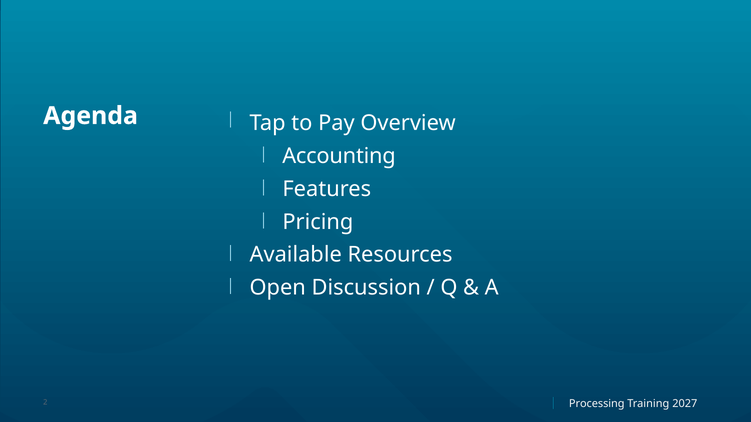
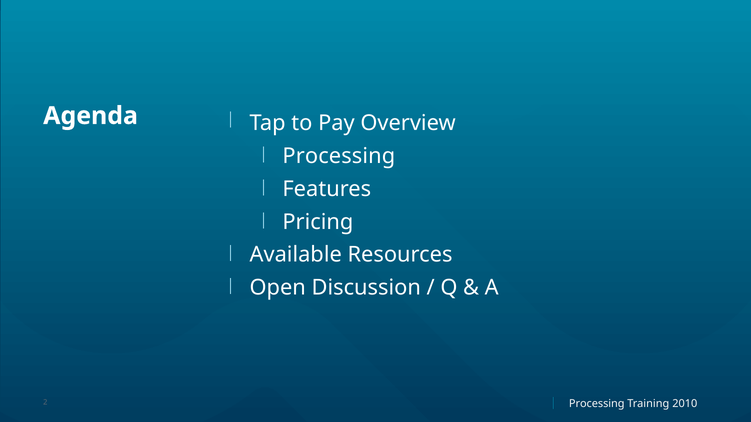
Accounting: Accounting -> Processing (339, 156)
2027: 2027 -> 2010 (685, 404)
